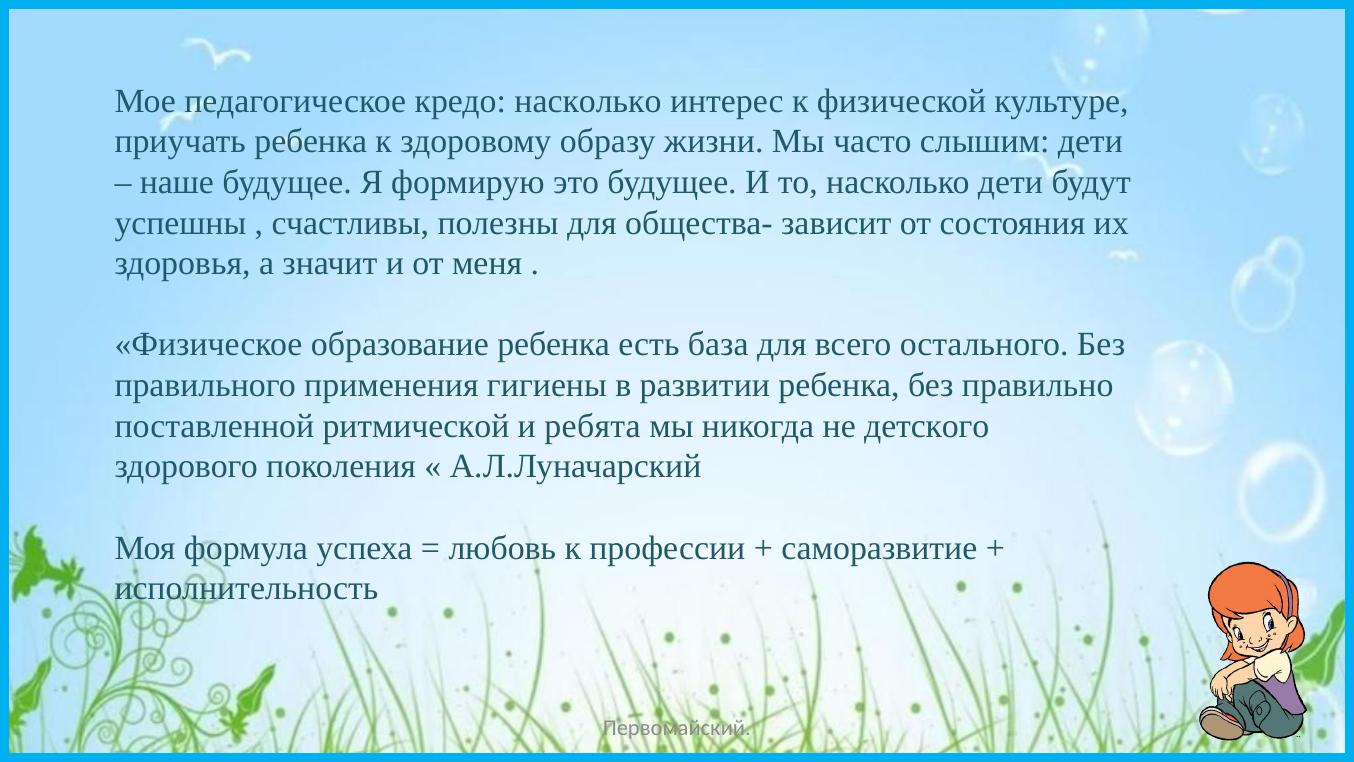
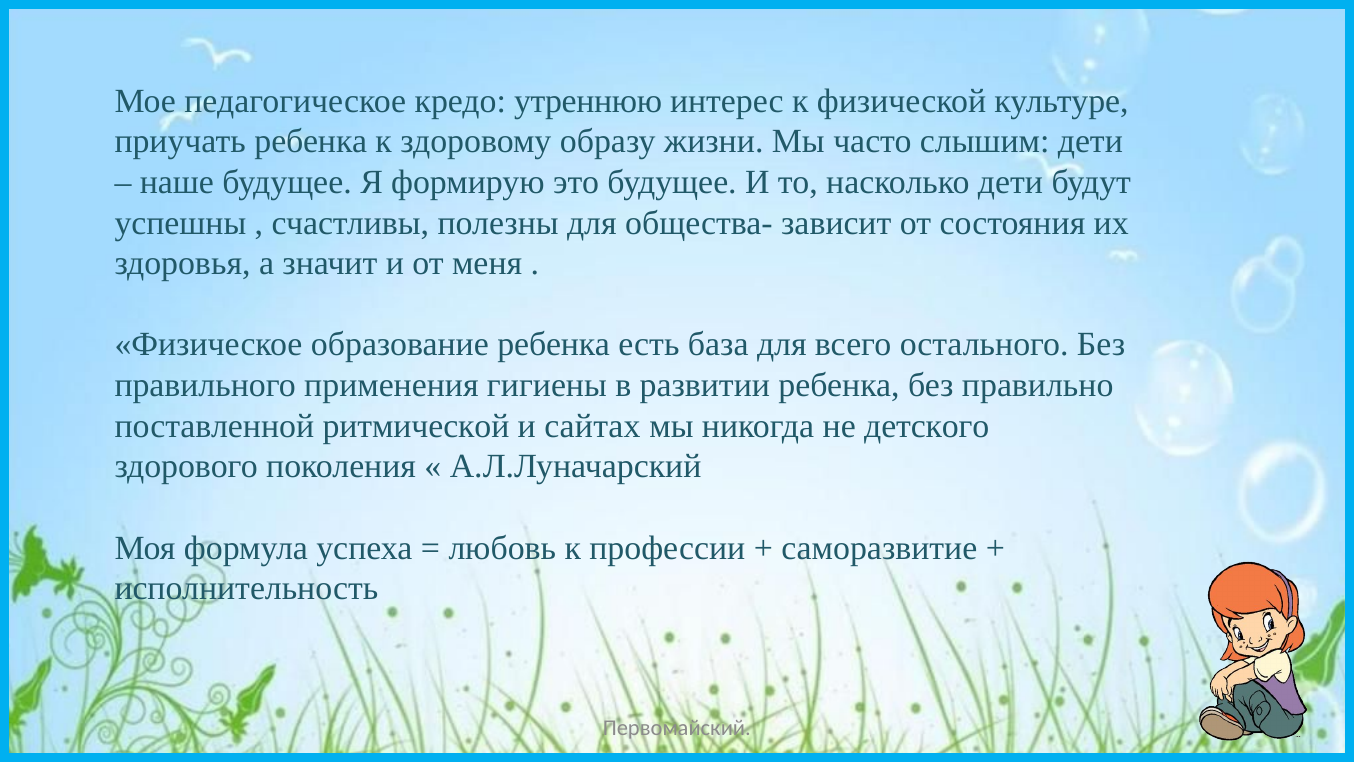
кредо насколько: насколько -> утреннюю (588, 101)
ребята: ребята -> сайтах (593, 426)
